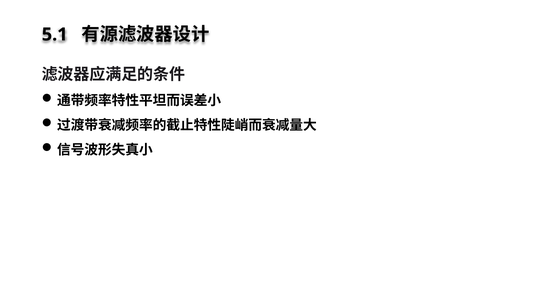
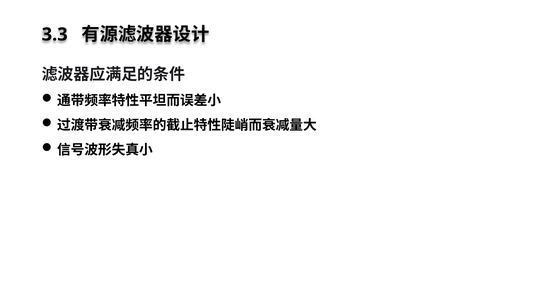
5.1: 5.1 -> 3.3 (55, 34)
